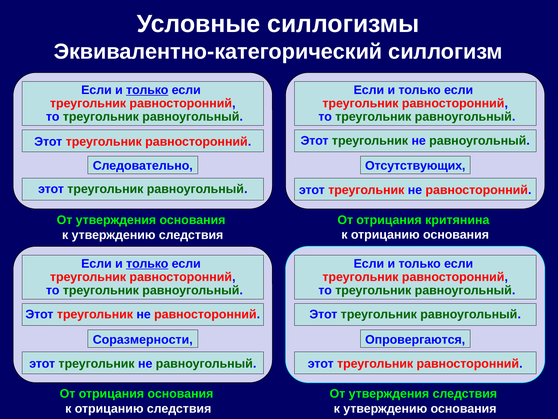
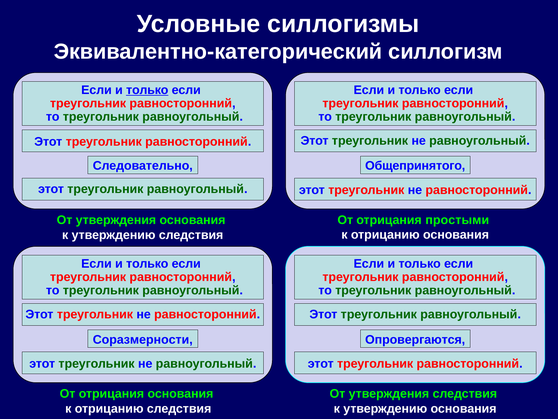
Отсутствующих: Отсутствующих -> Общепринятого (415, 166)
критянина: критянина -> простыми (457, 220)
только underline: present -> none (147, 263)
